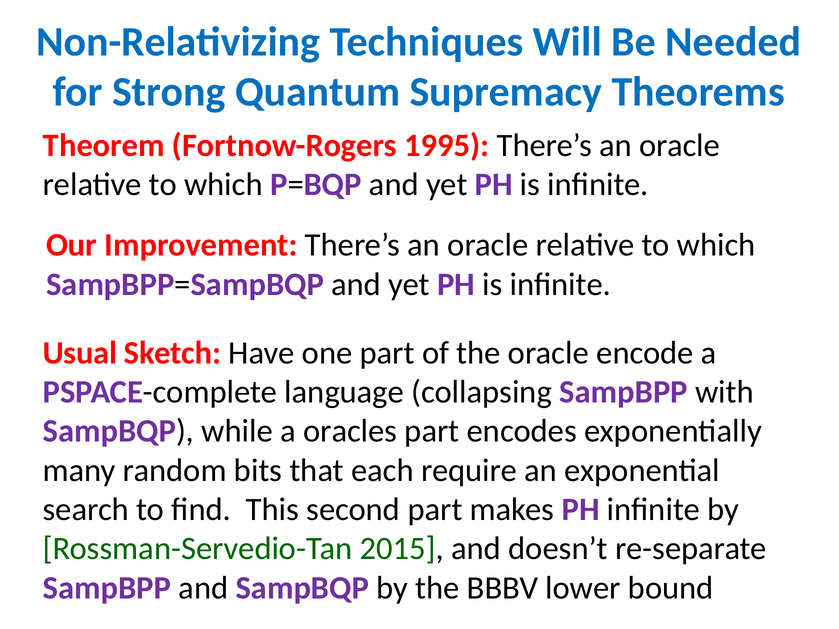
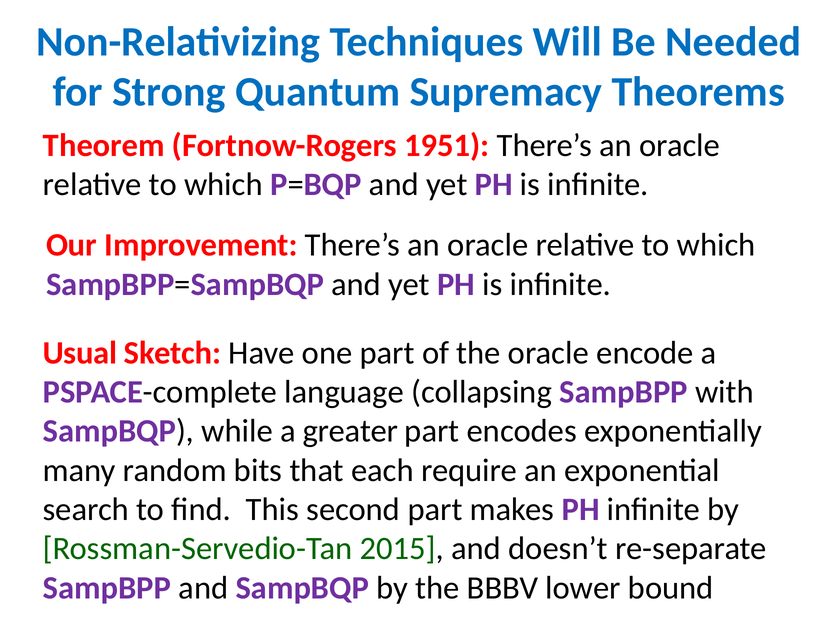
1995: 1995 -> 1951 (447, 146)
oracles: oracles -> greater (350, 431)
